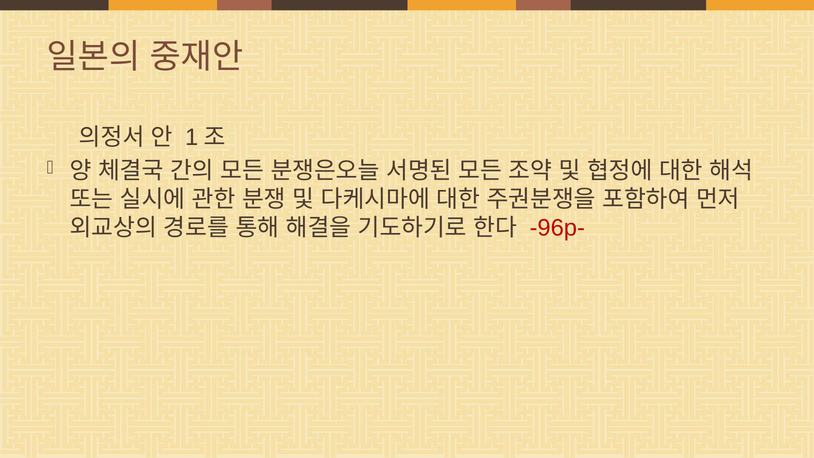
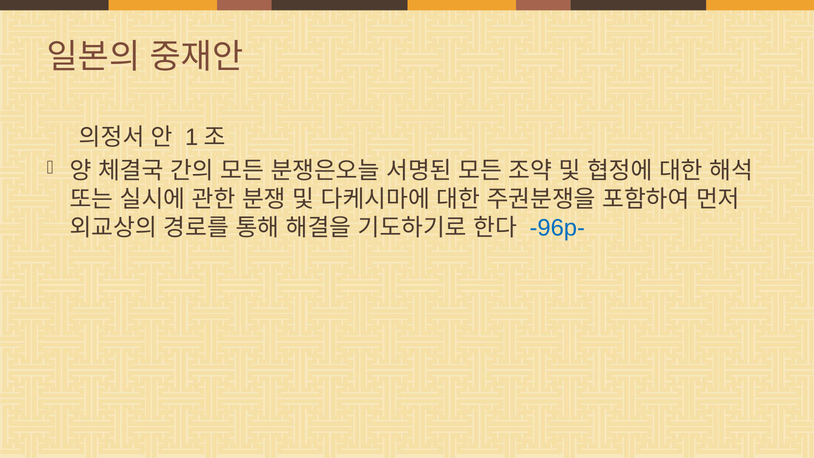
-96p- colour: red -> blue (557, 228)
